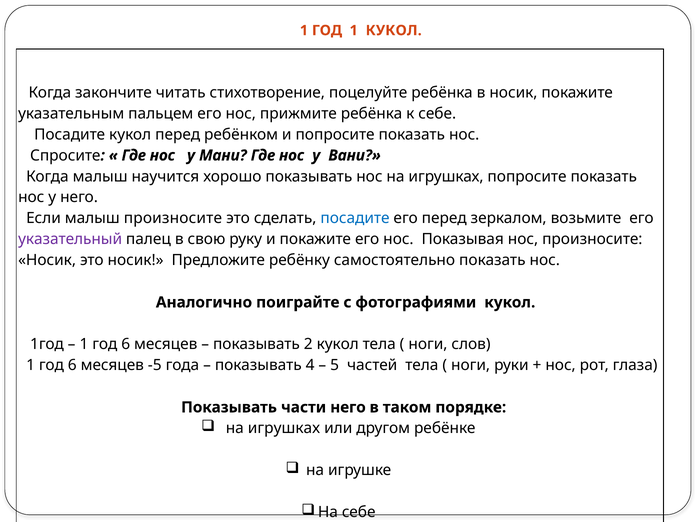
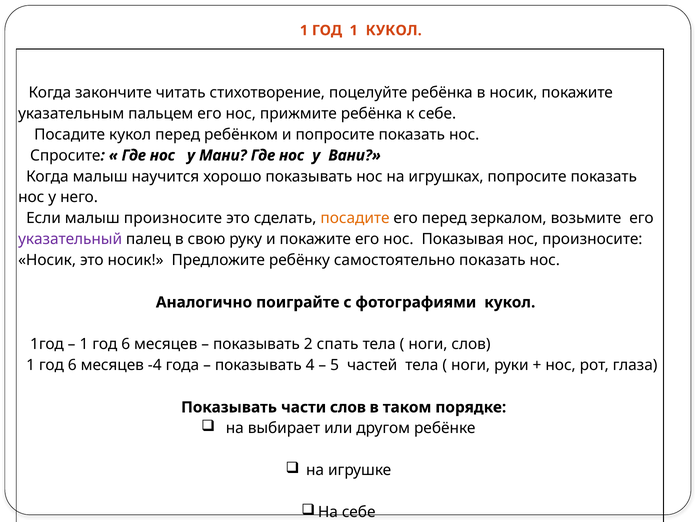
посадите colour: blue -> orange (355, 218)
2 кукол: кукол -> спать (338, 344)
-5: -5 -> -4 (155, 365)
части него: него -> слов (348, 407)
игрушках: игрушках -> выбирает (284, 428)
